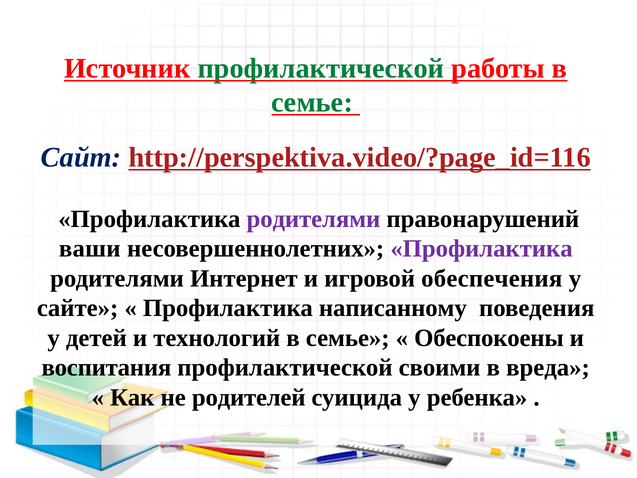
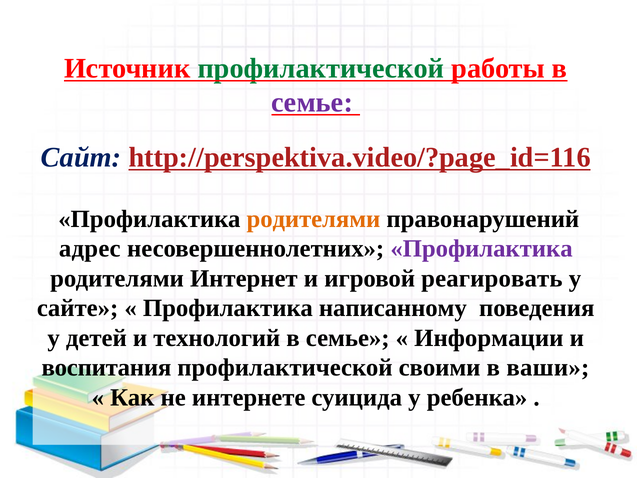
семье colour: green -> purple (312, 102)
родителями colour: purple -> orange (313, 219)
ваши: ваши -> адрес (90, 249)
обеспечения: обеспечения -> реагировать (492, 278)
Обеспокоены: Обеспокоены -> Информации (489, 338)
вреда: вреда -> ваши (548, 368)
родителей: родителей -> интернете (249, 397)
